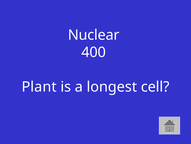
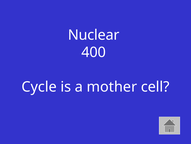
Plant: Plant -> Cycle (39, 86)
longest: longest -> mother (112, 86)
